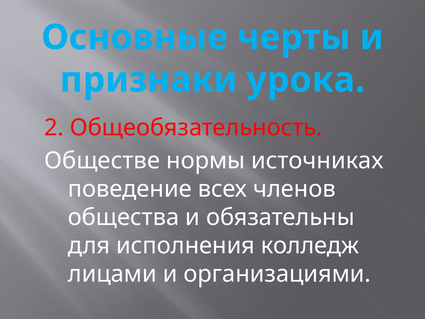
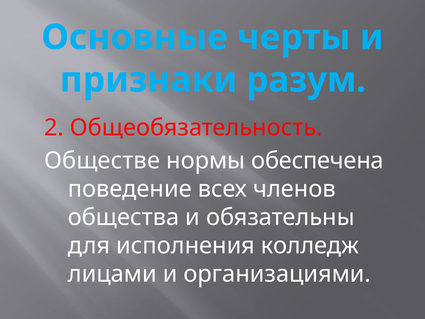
урока: урока -> разум (306, 80)
источниках: источниках -> обеспечена (318, 160)
